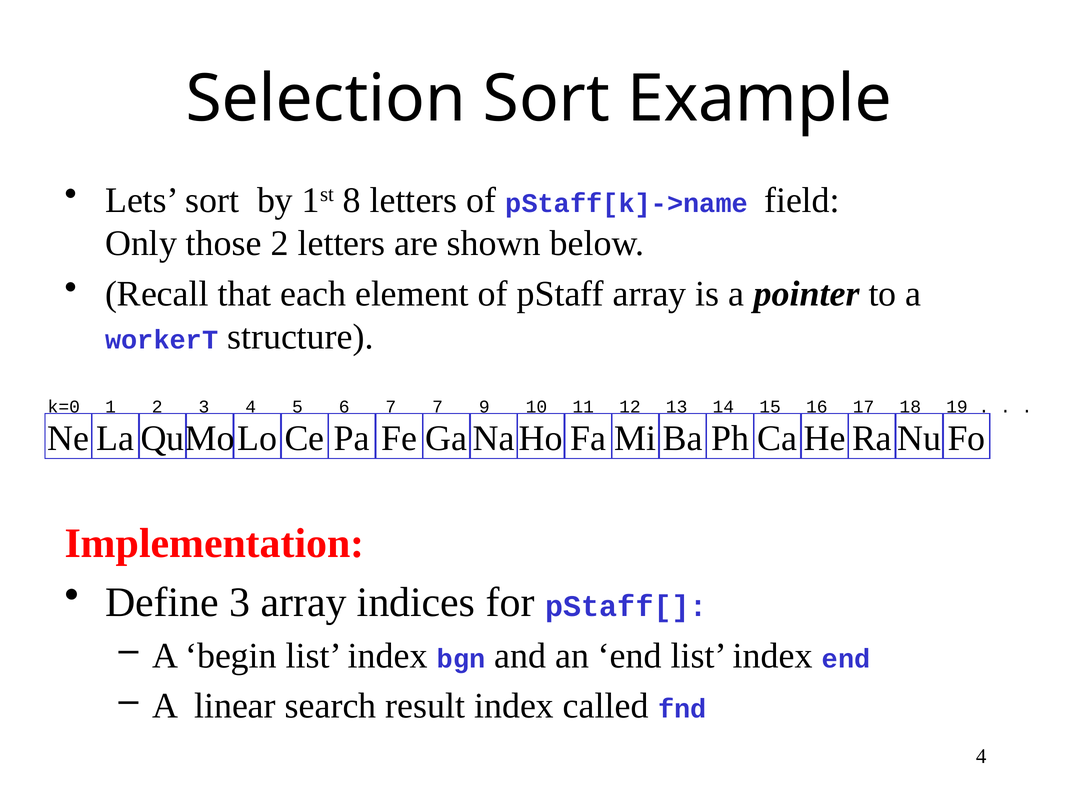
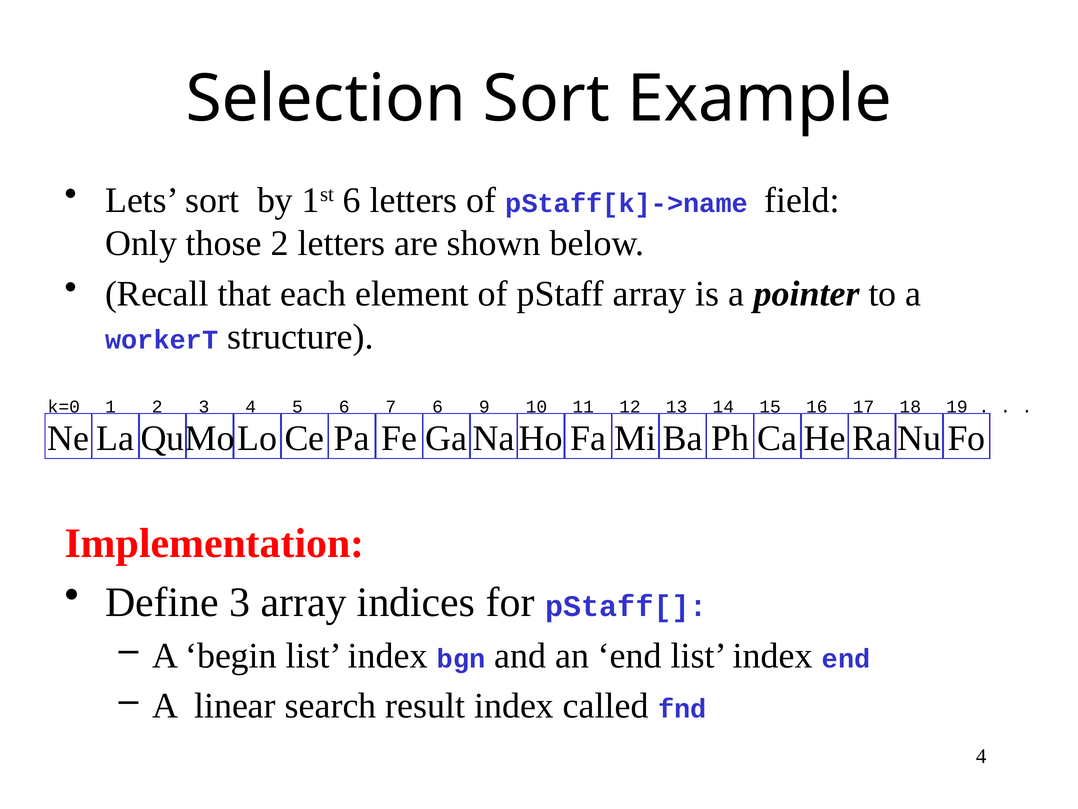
1st 8: 8 -> 6 (352, 200)
7 7: 7 -> 6 (438, 407)
